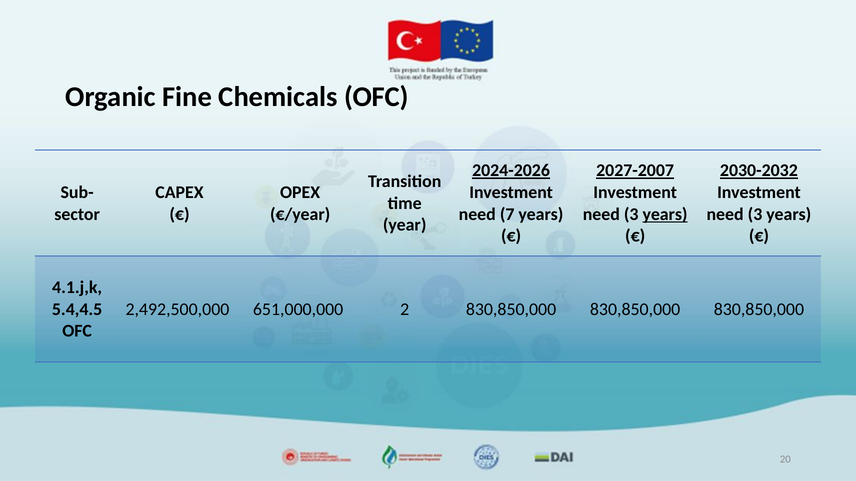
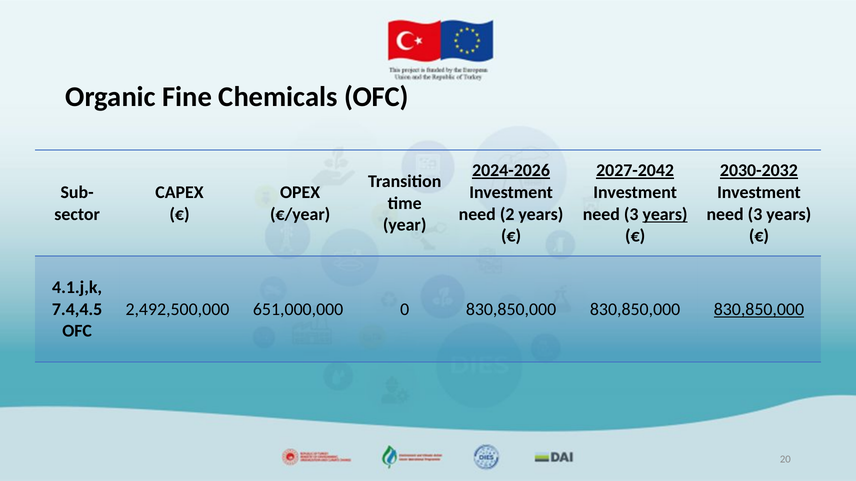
2027-2007: 2027-2007 -> 2027-2042 (635, 171)
7: 7 -> 2 (507, 214)
5.4,4.5: 5.4,4.5 -> 7.4,4.5 (77, 310)
2: 2 -> 0 (405, 310)
830,850,000 underline: none -> present (759, 310)
